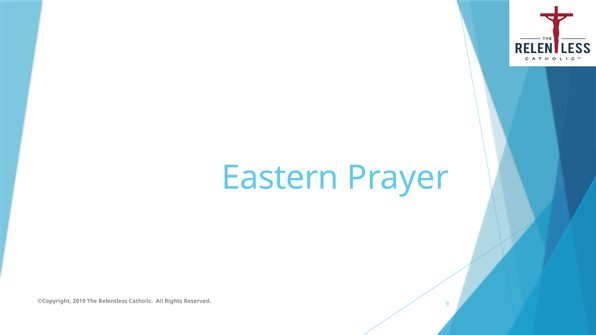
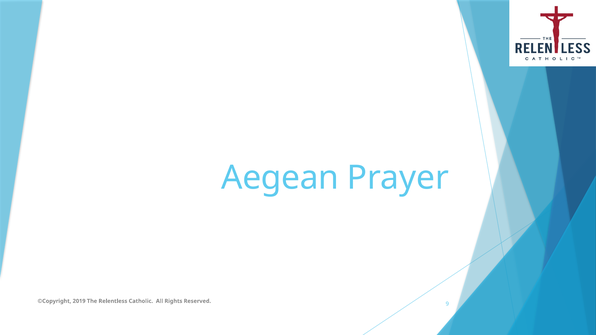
Eastern: Eastern -> Aegean (280, 178)
